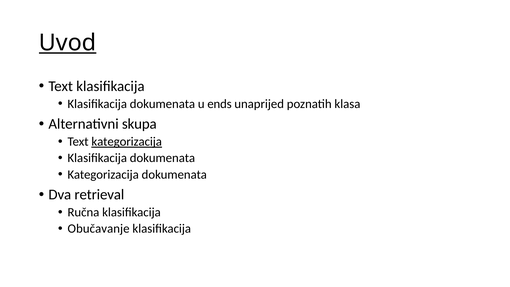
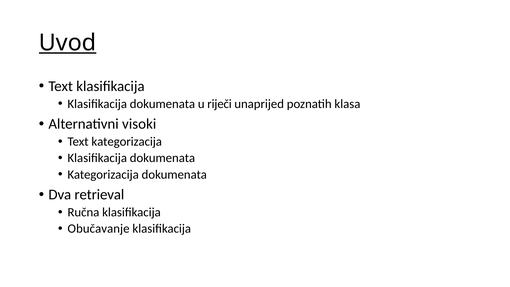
ends: ends -> riječi (220, 104)
skupa: skupa -> visoki (139, 124)
kategorizacija underline: present -> none (127, 142)
